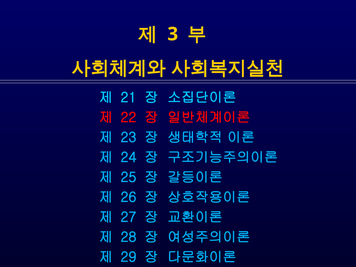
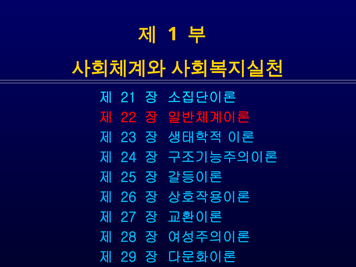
3: 3 -> 1 (173, 34)
